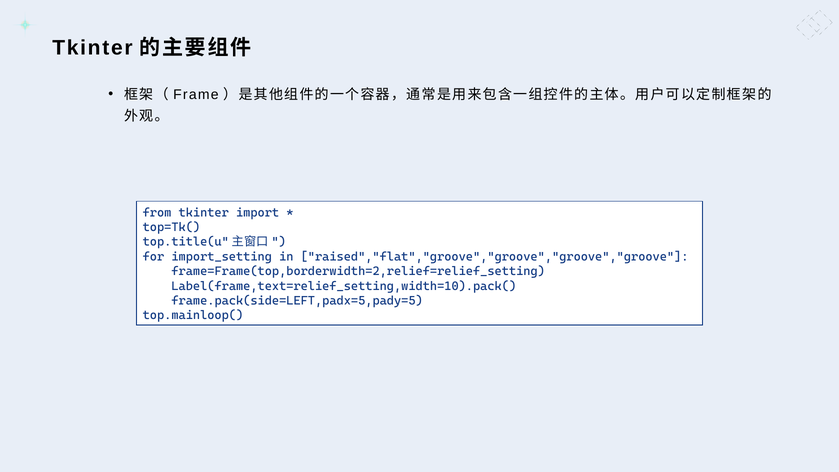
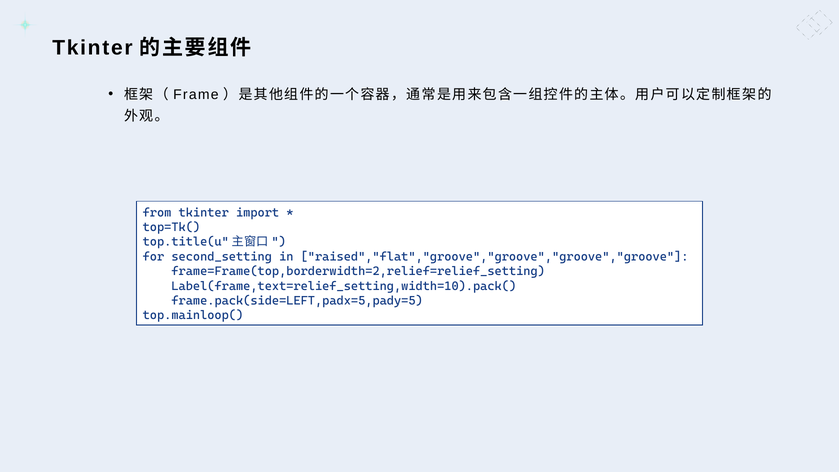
import_setting: import_setting -> second_setting (222, 257)
